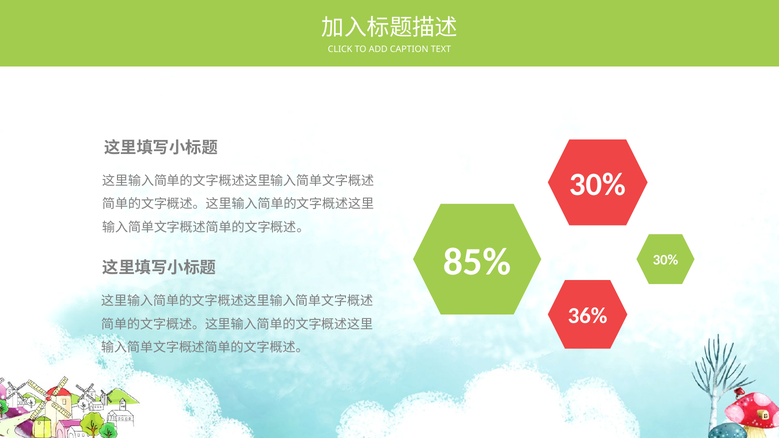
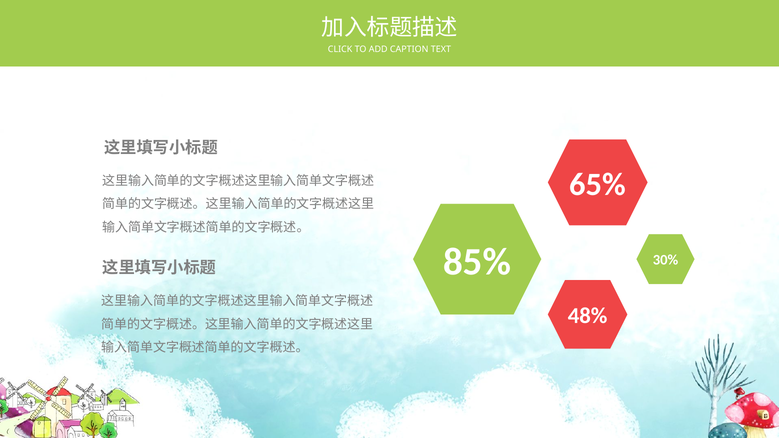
30%: 30% -> 65% (598, 185)
36%: 36% -> 48% (588, 316)
